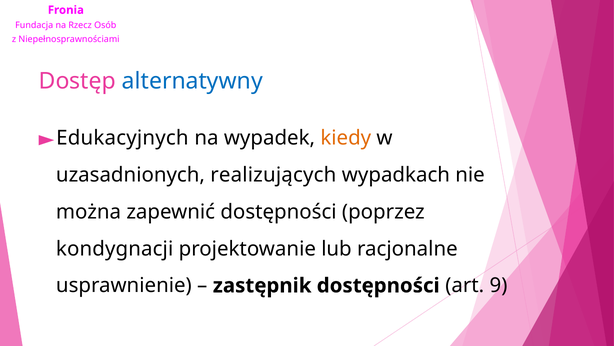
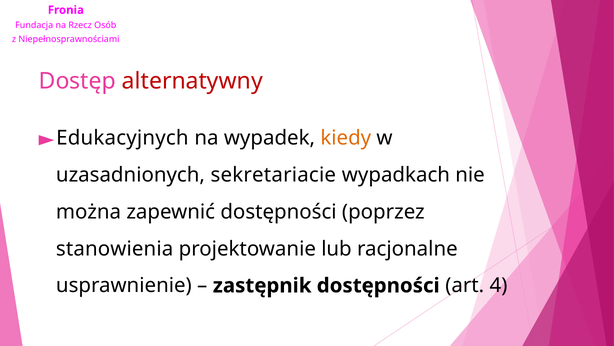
alternatywny colour: blue -> red (192, 81)
realizujących: realizujących -> sekretariacie (273, 175)
kondygnacji: kondygnacji -> stanowienia (115, 248)
9: 9 -> 4 (498, 285)
